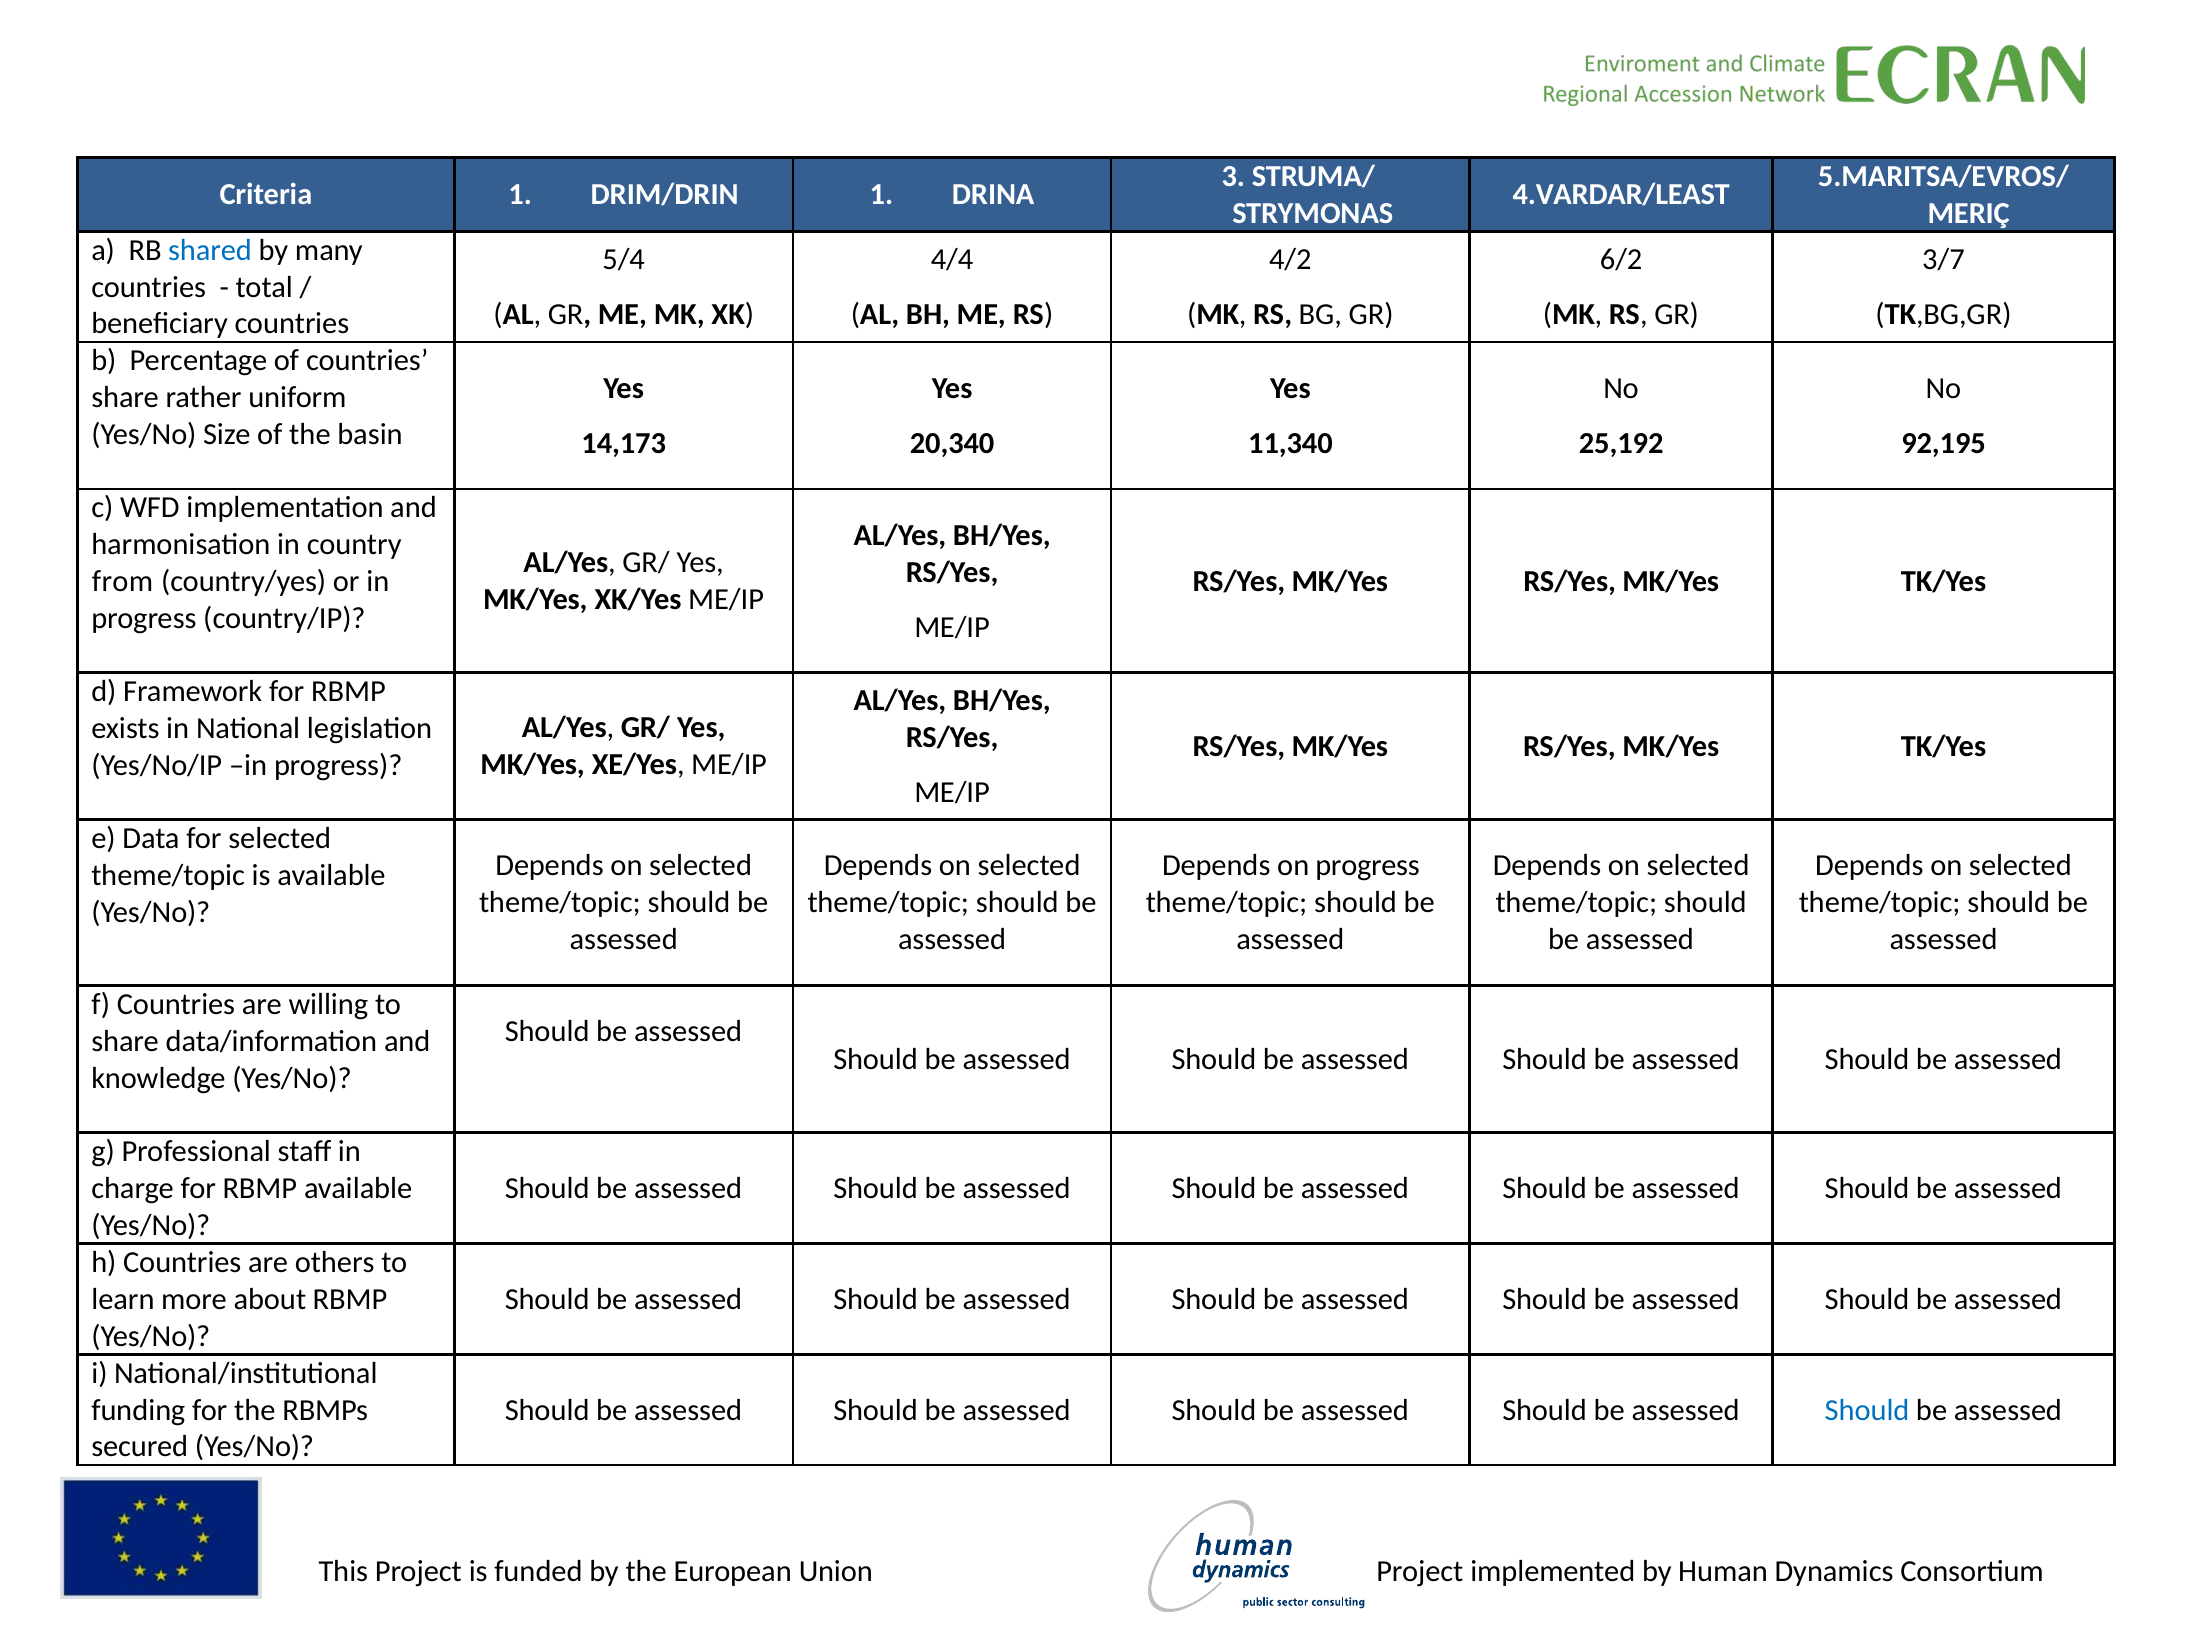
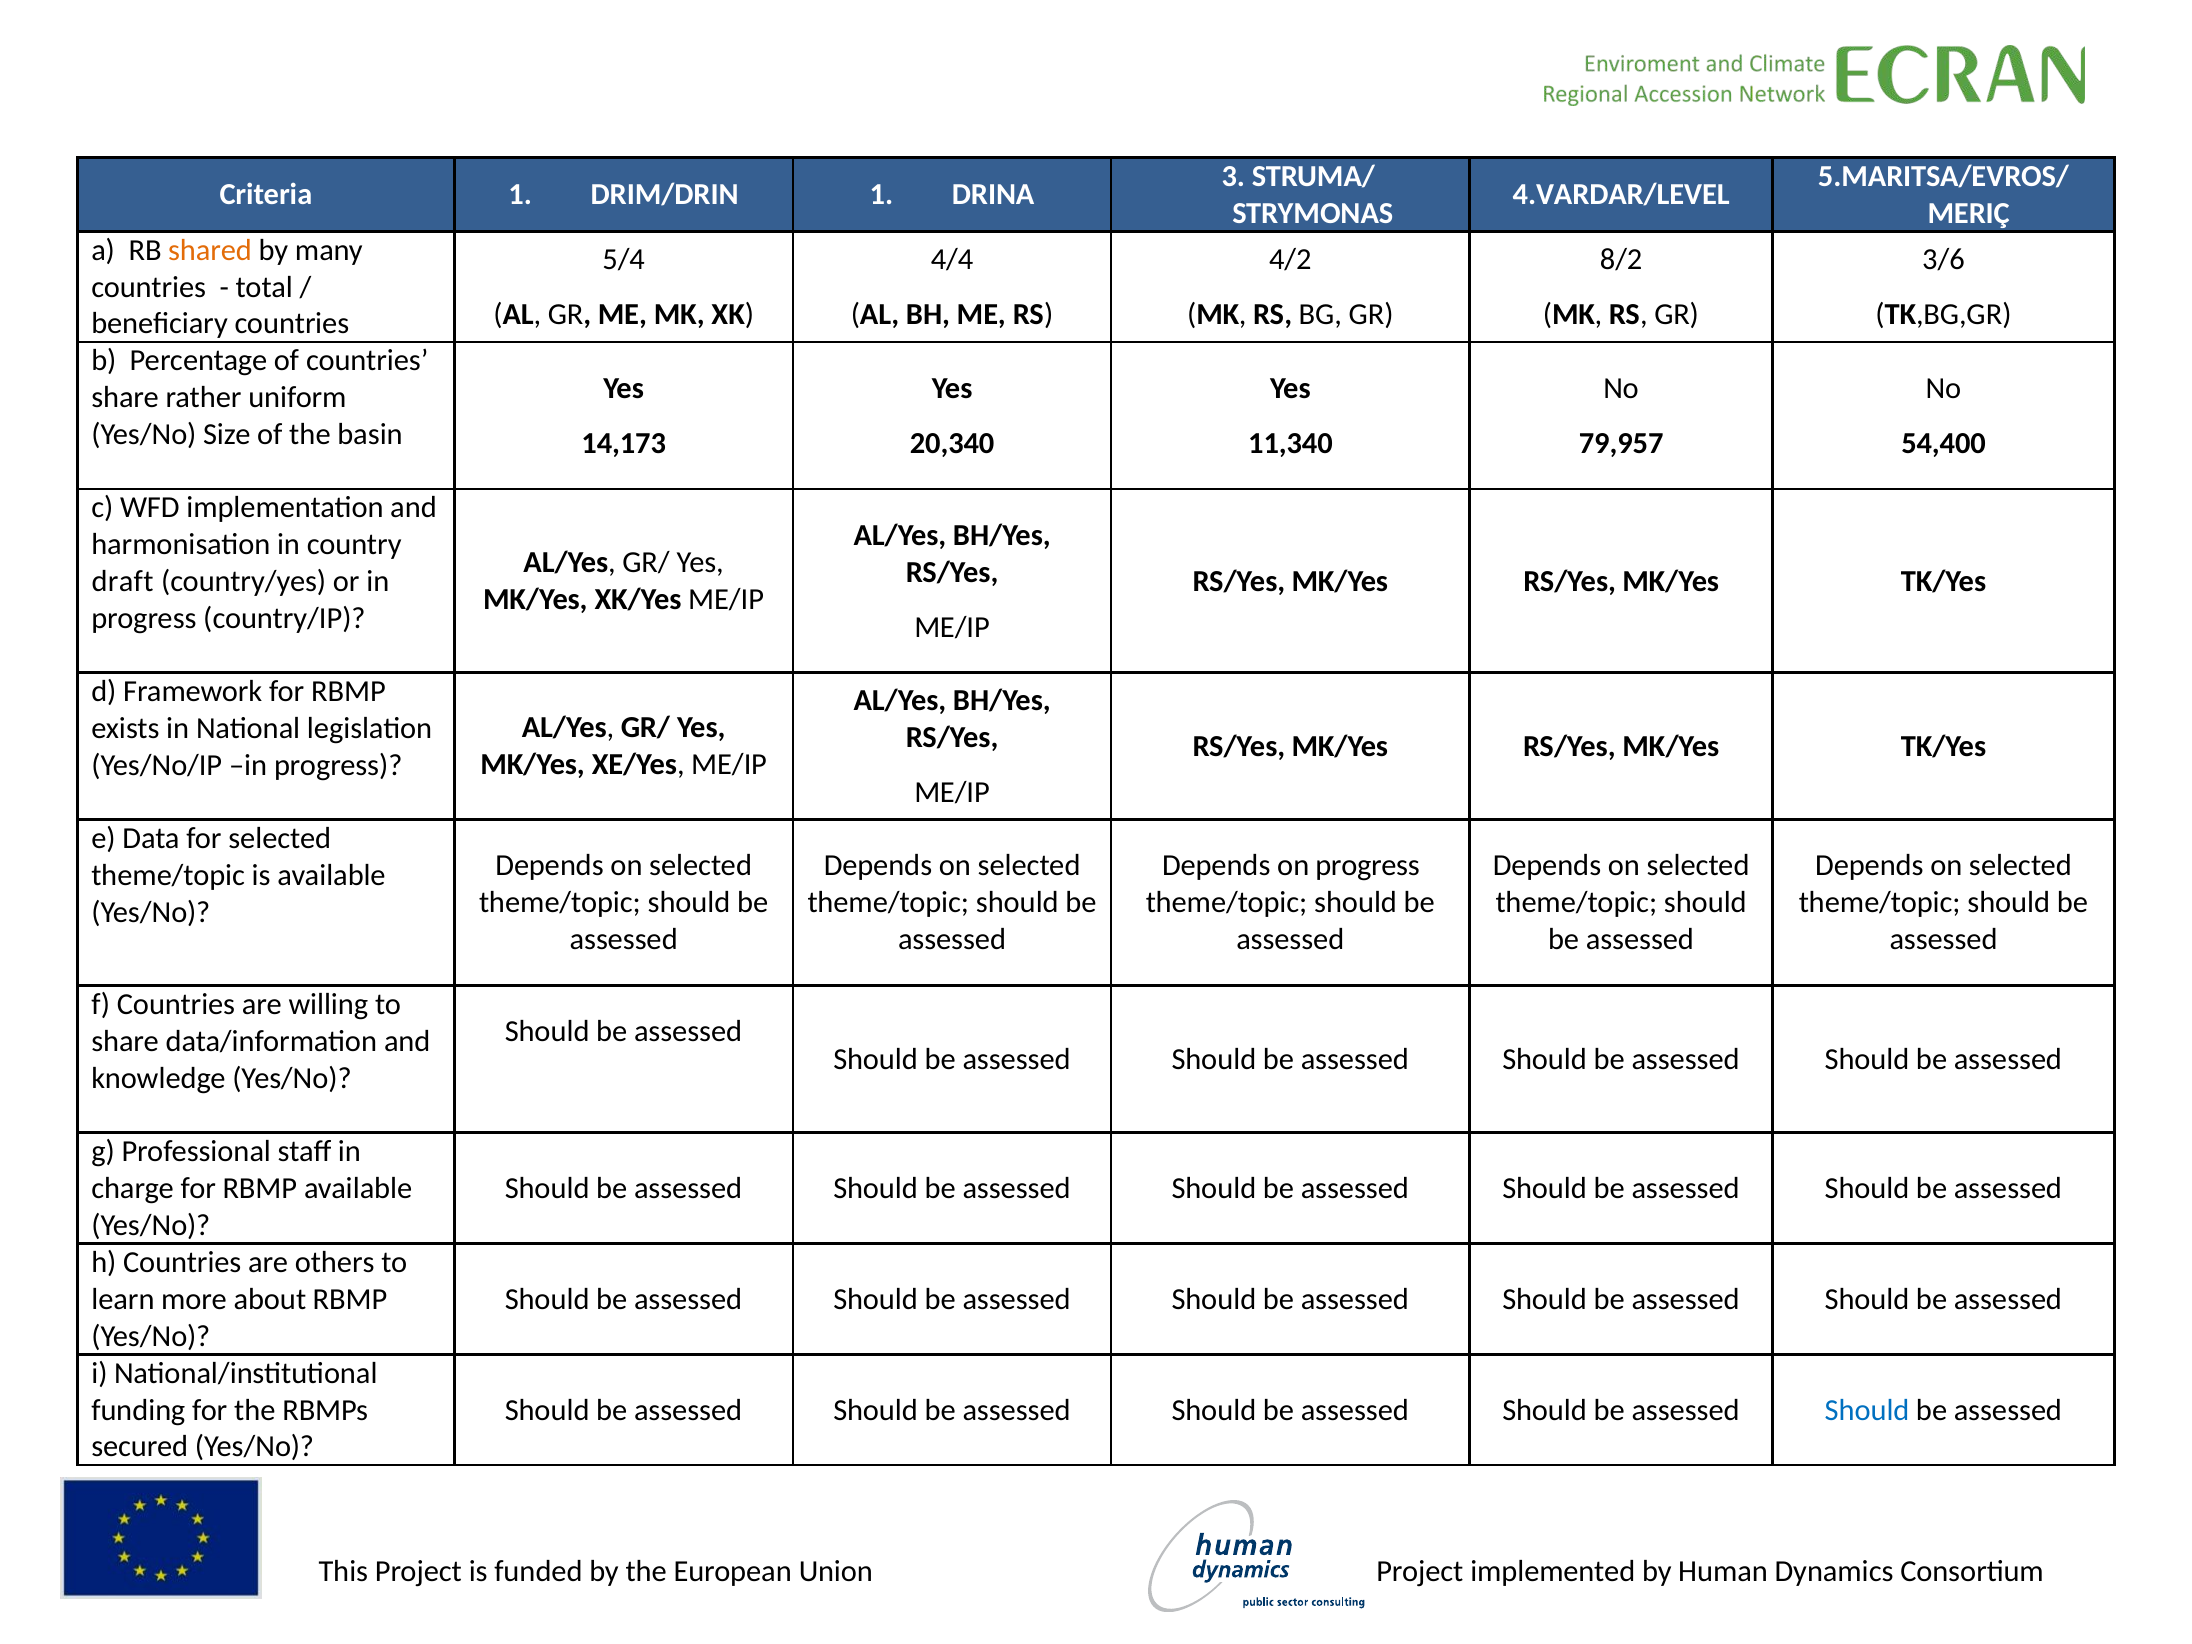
4.VARDAR/LEAST: 4.VARDAR/LEAST -> 4.VARDAR/LEVEL (1621, 195)
shared colour: blue -> orange (210, 250)
6/2: 6/2 -> 8/2 (1621, 259)
3/7: 3/7 -> 3/6 (1943, 259)
25,192: 25,192 -> 79,957 (1621, 444)
92,195: 92,195 -> 54,400 (1944, 444)
from: from -> draft (123, 582)
